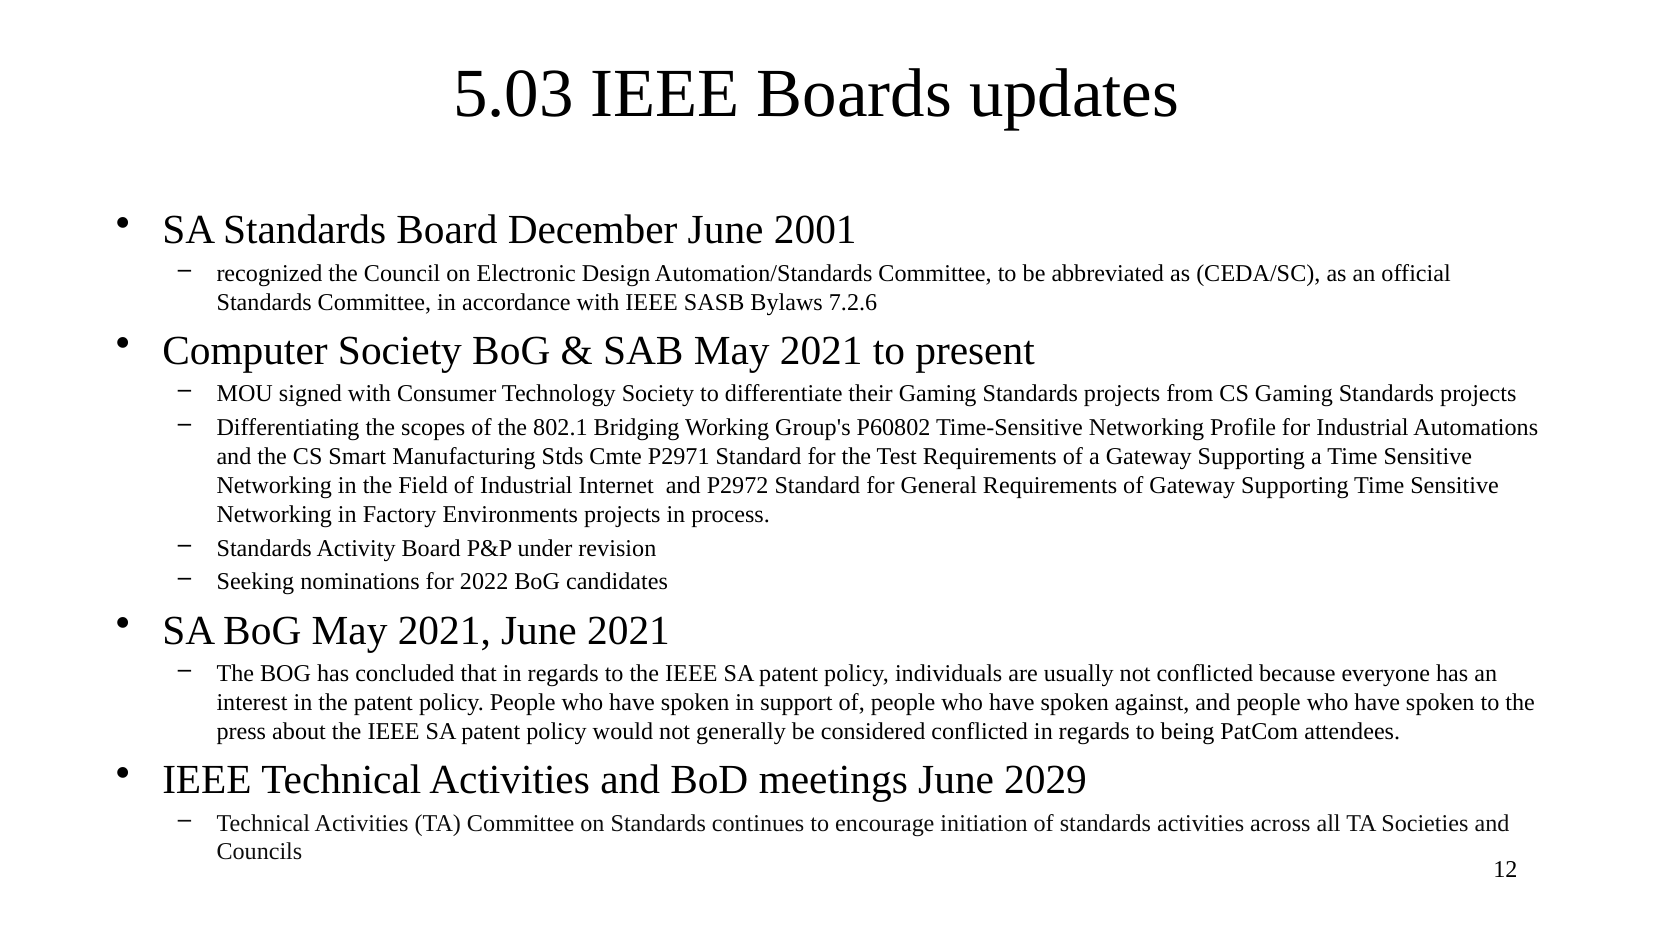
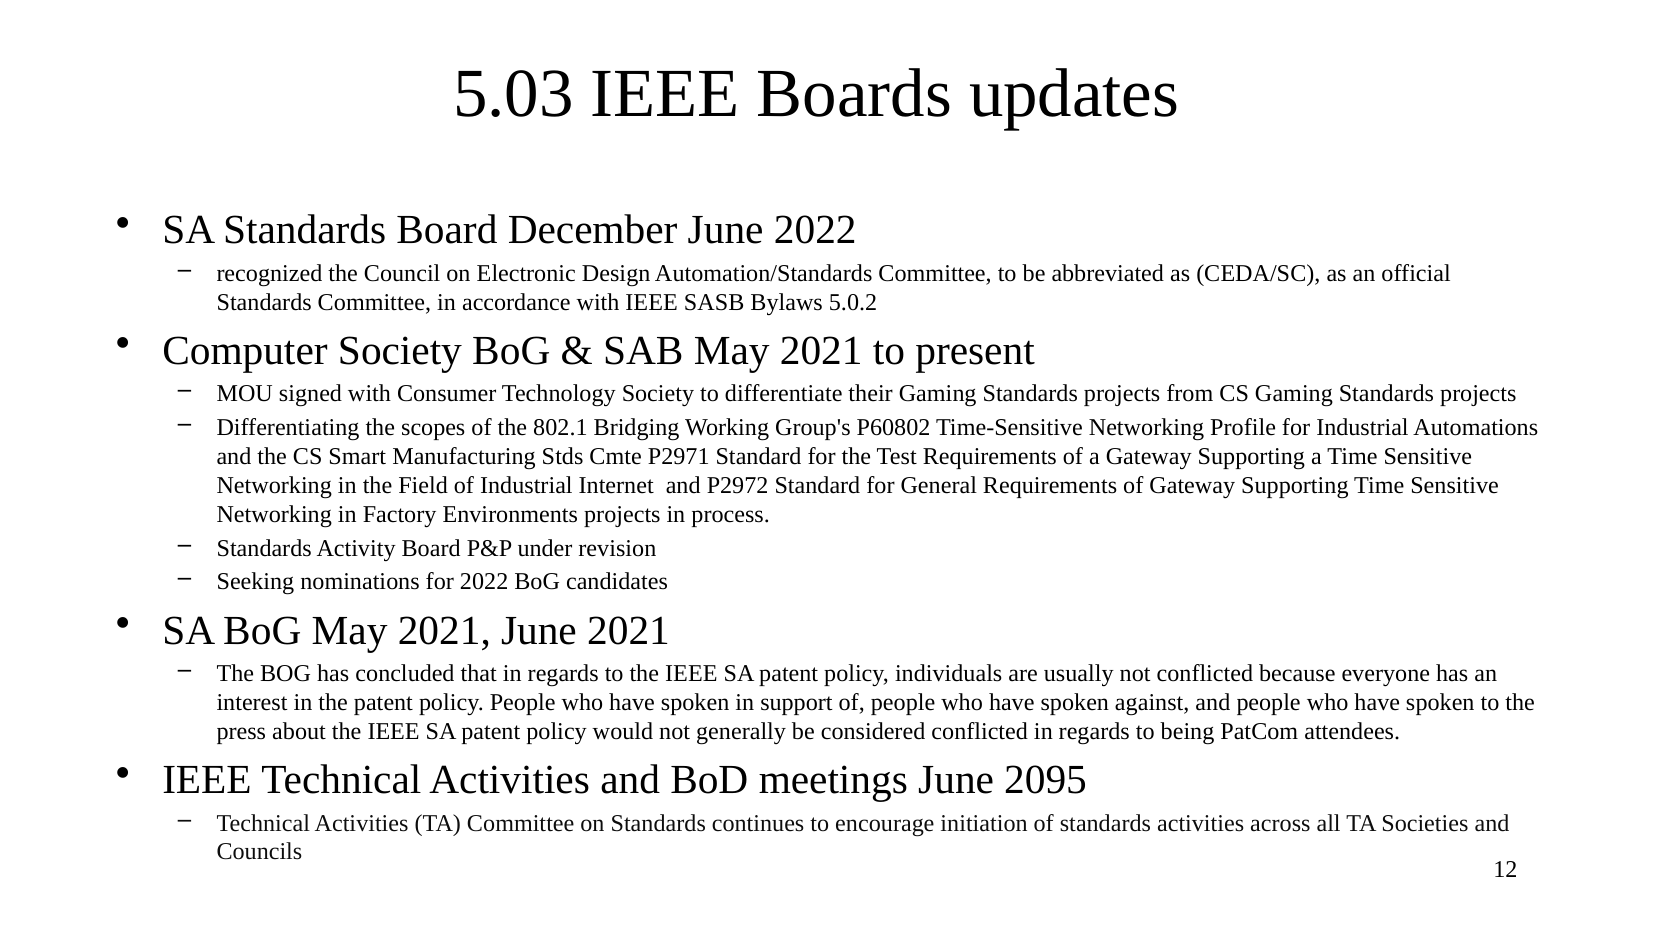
June 2001: 2001 -> 2022 (815, 230)
7.2.6: 7.2.6 -> 5.0.2 (853, 302)
2029: 2029 -> 2095 (1046, 781)
